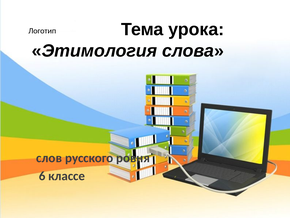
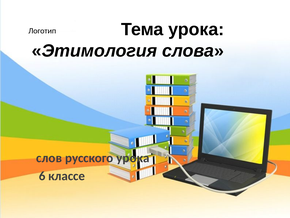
русского ровня: ровня -> урока (133, 158)
